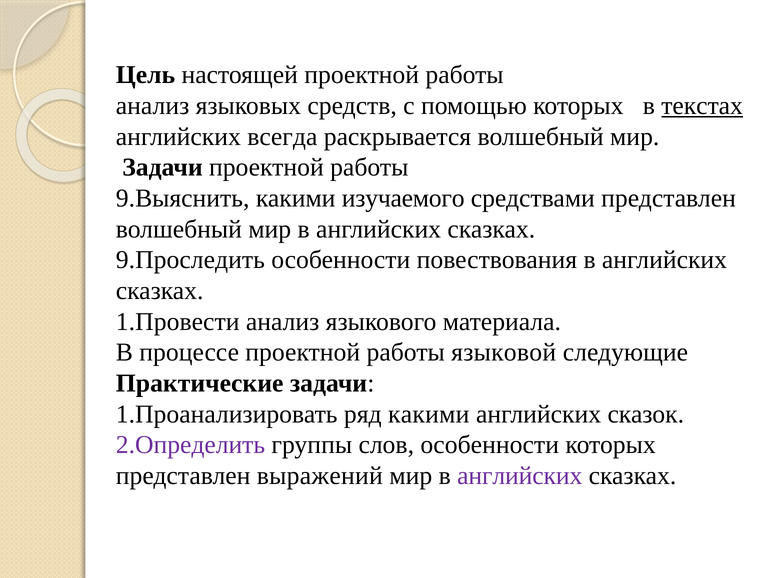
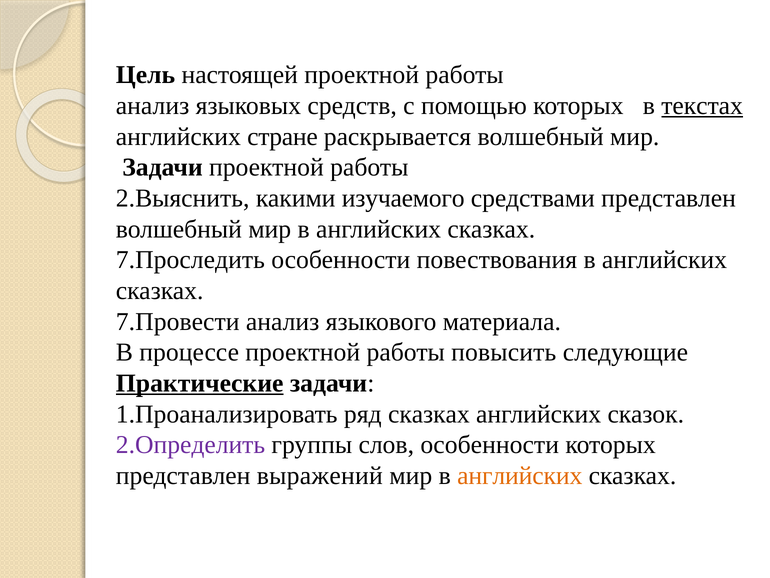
всегда: всегда -> стране (282, 137)
9.Выяснить: 9.Выяснить -> 2.Выяснить (183, 198)
9.Проследить: 9.Проследить -> 7.Проследить (190, 260)
1.Провести: 1.Провести -> 7.Провести (178, 321)
языковой: языковой -> повысить (504, 352)
Практические underline: none -> present (200, 383)
ряд какими: какими -> сказках (429, 414)
английских colour: purple -> orange (520, 475)
